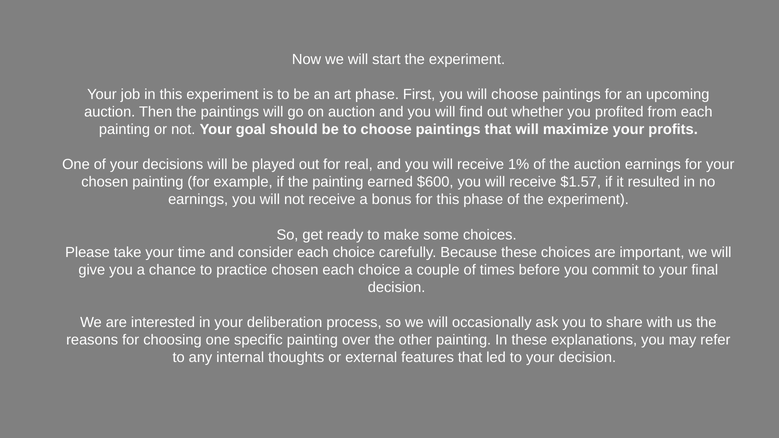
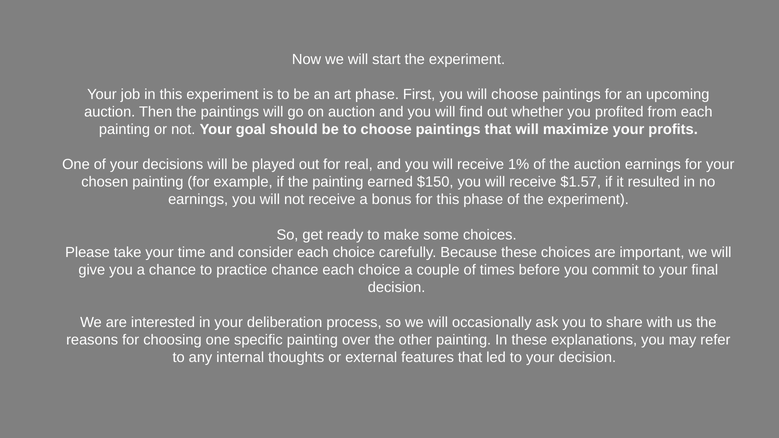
$600: $600 -> $150 (435, 182)
practice chosen: chosen -> chance (295, 270)
